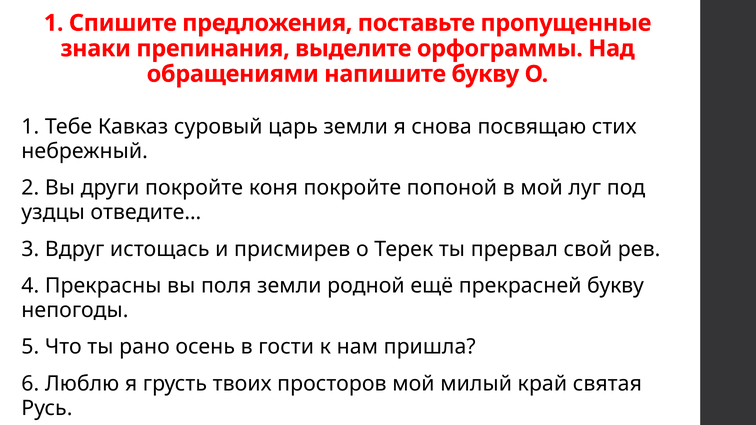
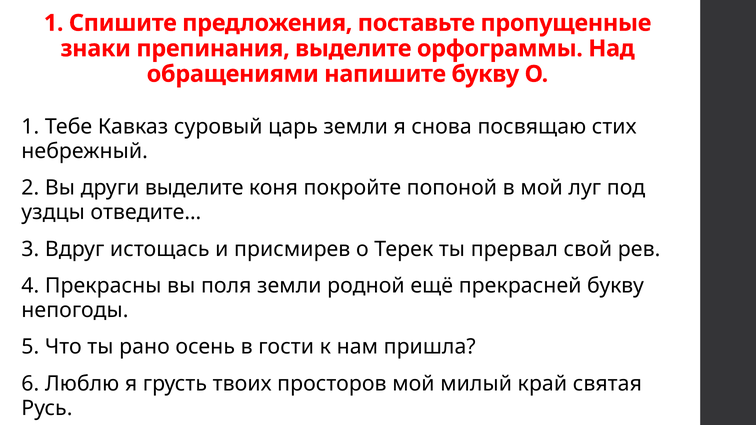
други покройте: покройте -> выделите (194, 188)
